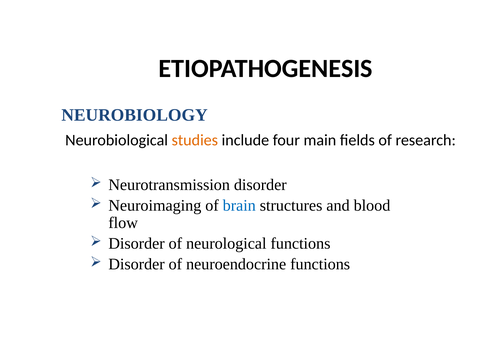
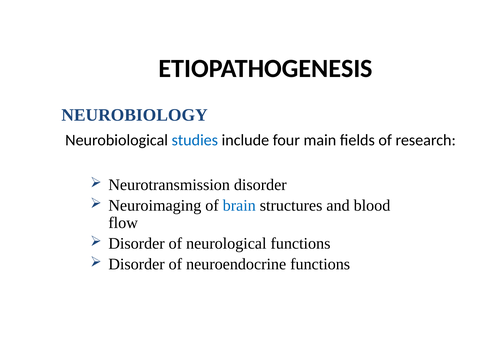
studies colour: orange -> blue (195, 140)
